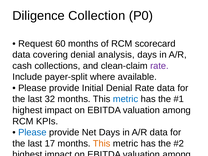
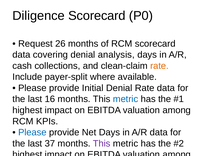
Diligence Collection: Collection -> Scorecard (97, 16)
60: 60 -> 26 (60, 44)
rate colour: purple -> orange (159, 66)
32: 32 -> 16 (50, 99)
17: 17 -> 37 (50, 143)
This colour: orange -> purple (102, 143)
